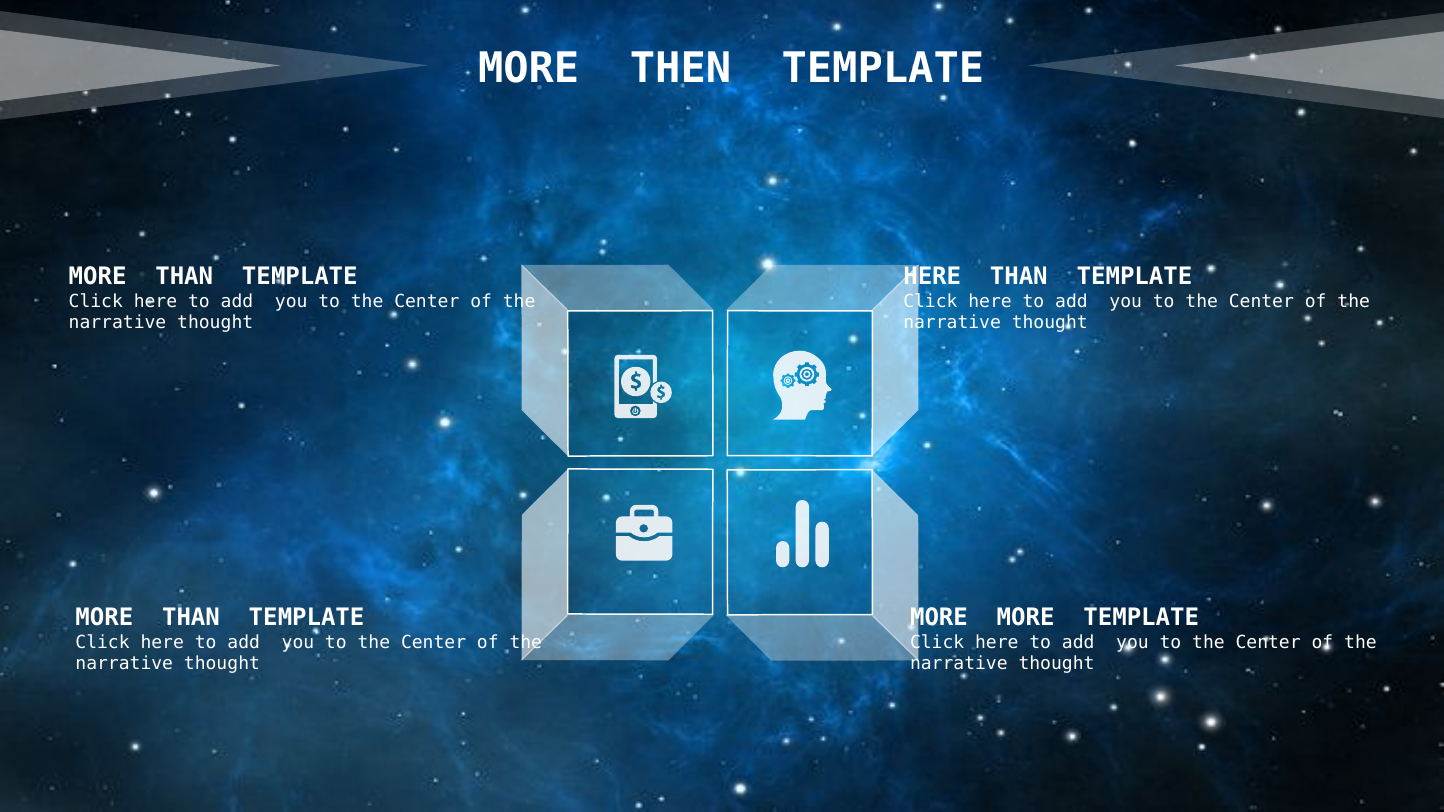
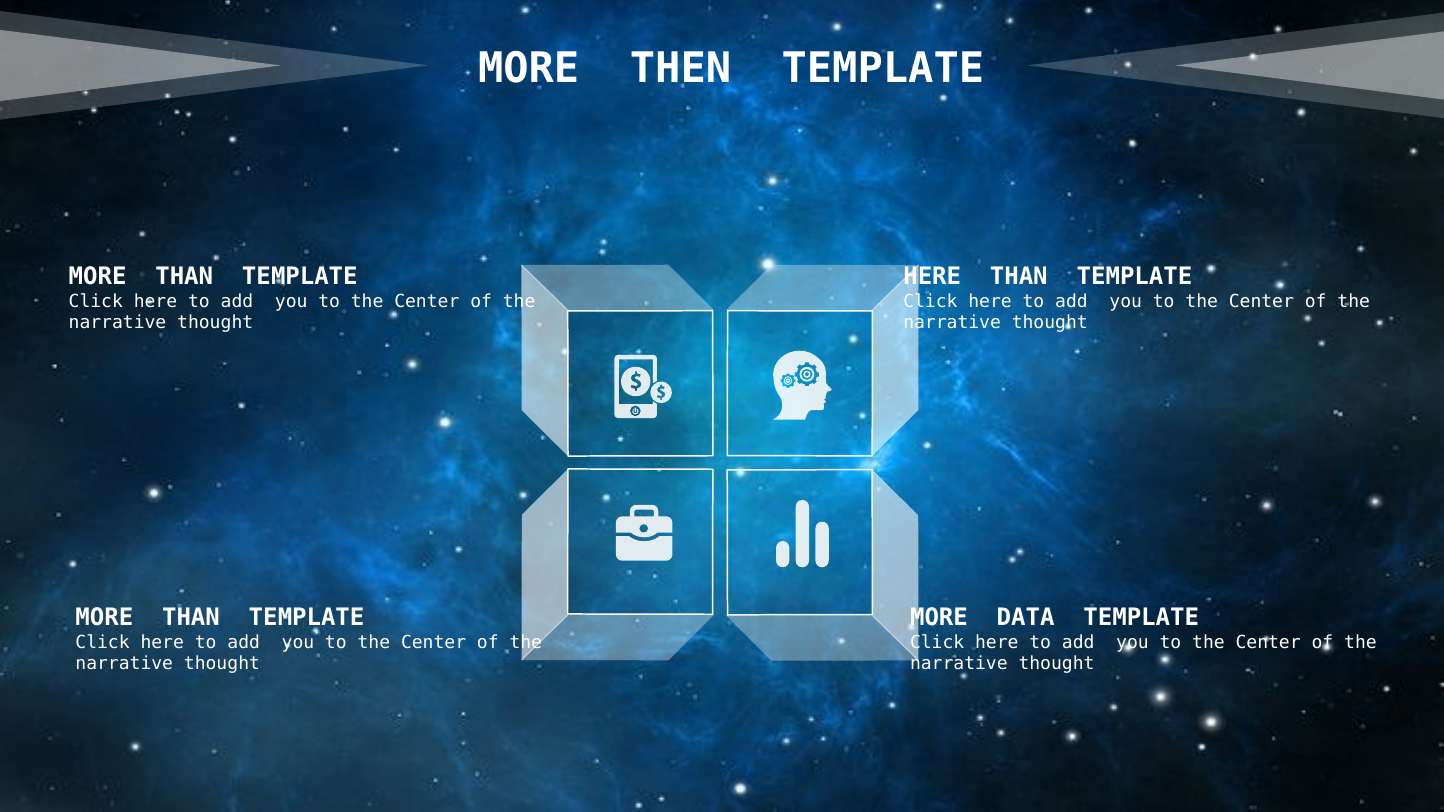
MORE MORE: MORE -> DATA (1026, 618)
